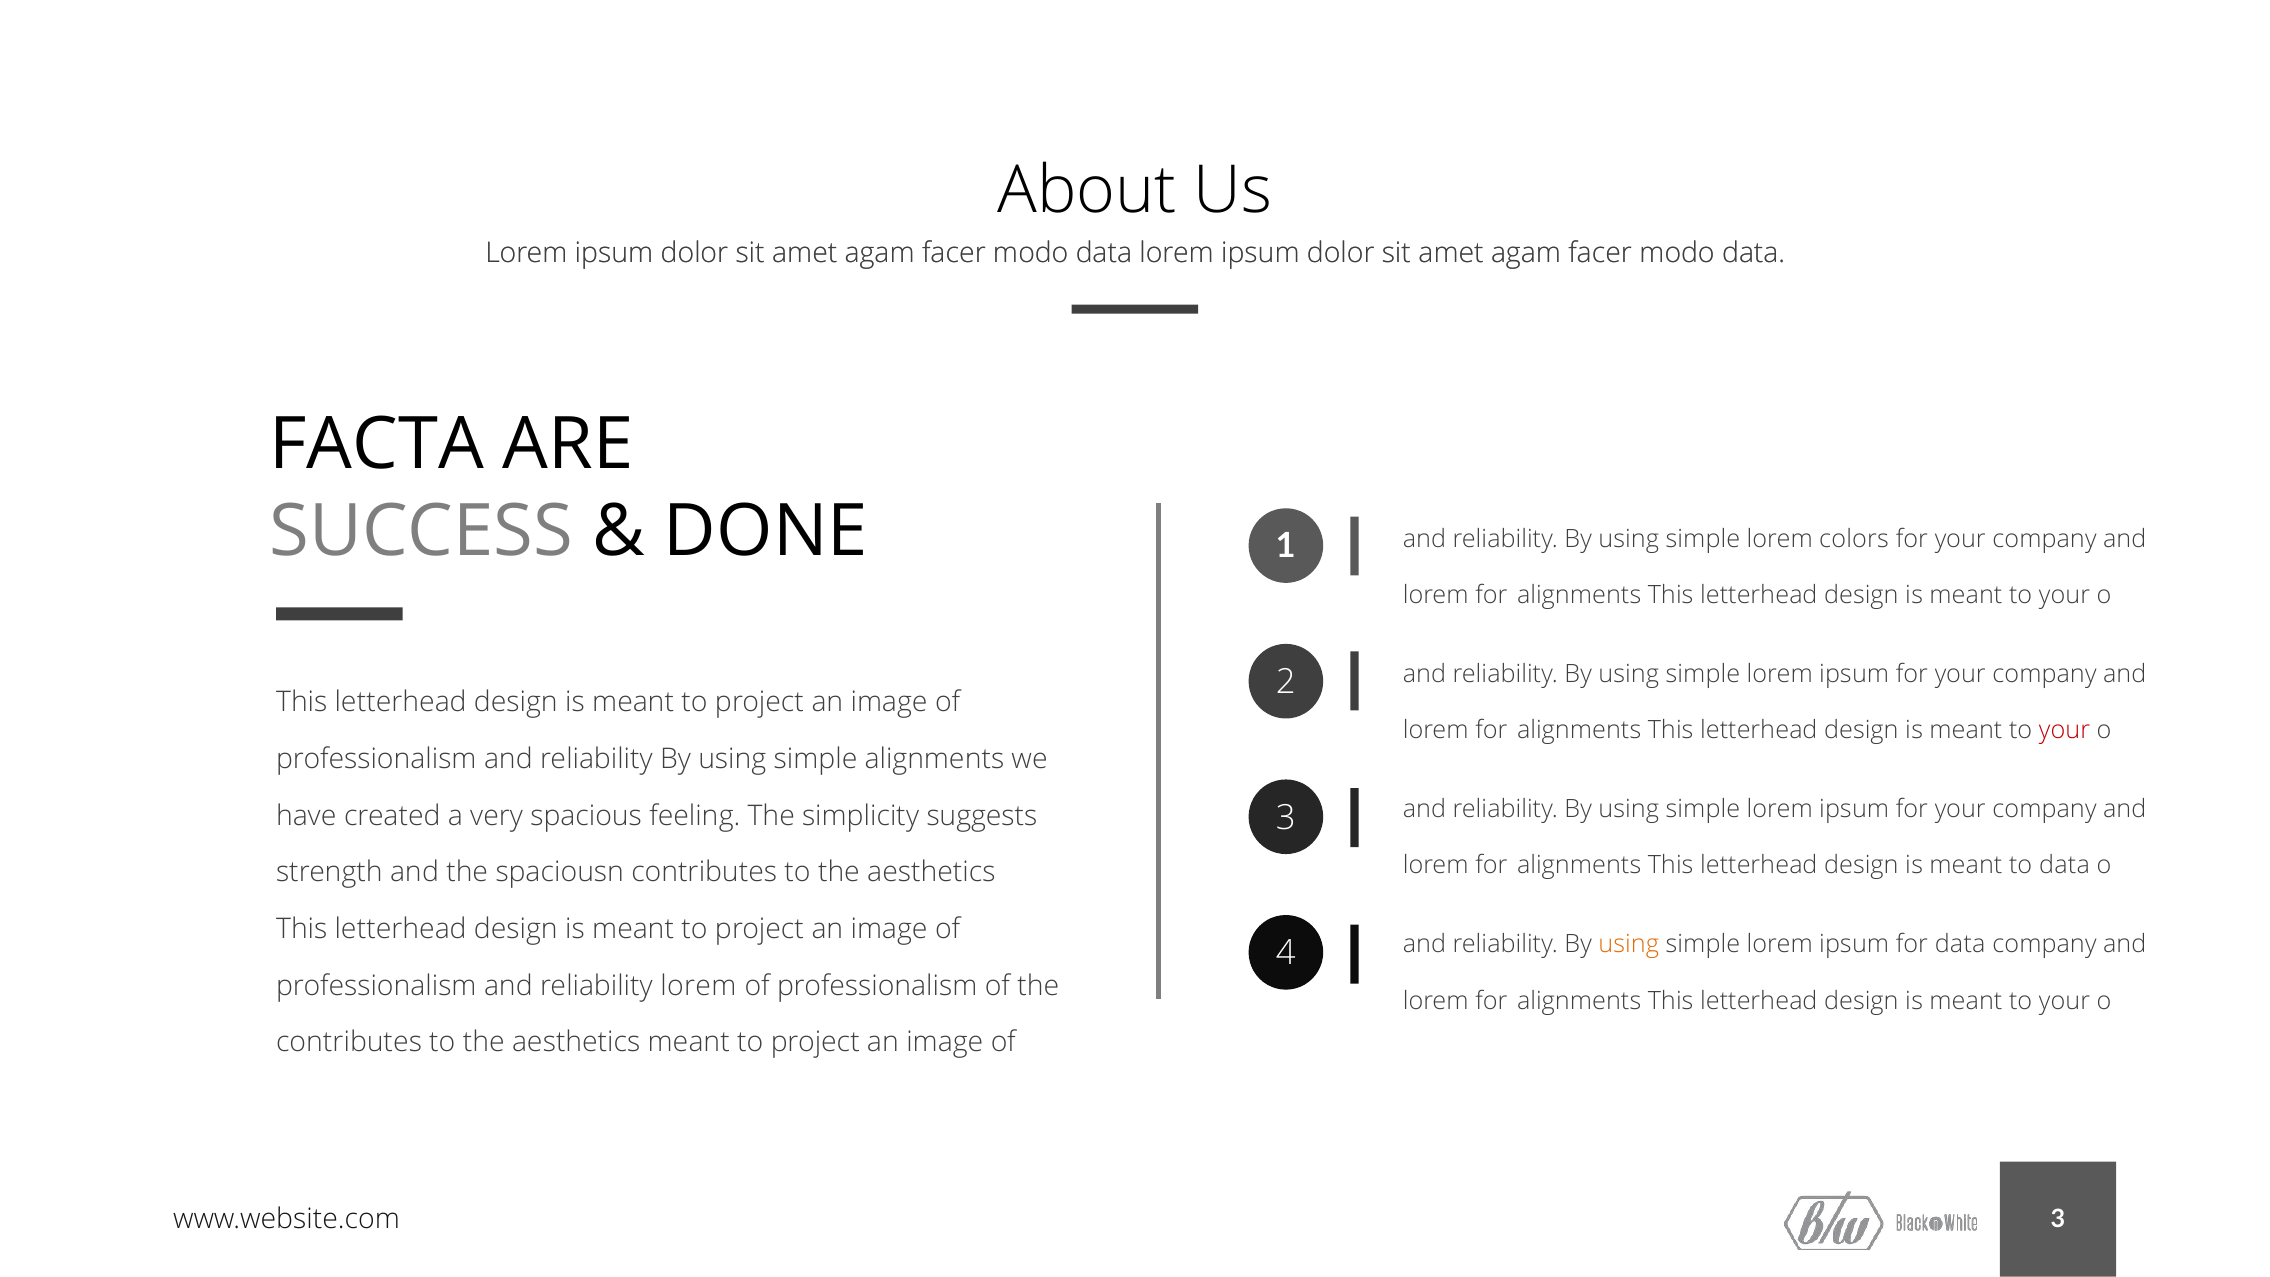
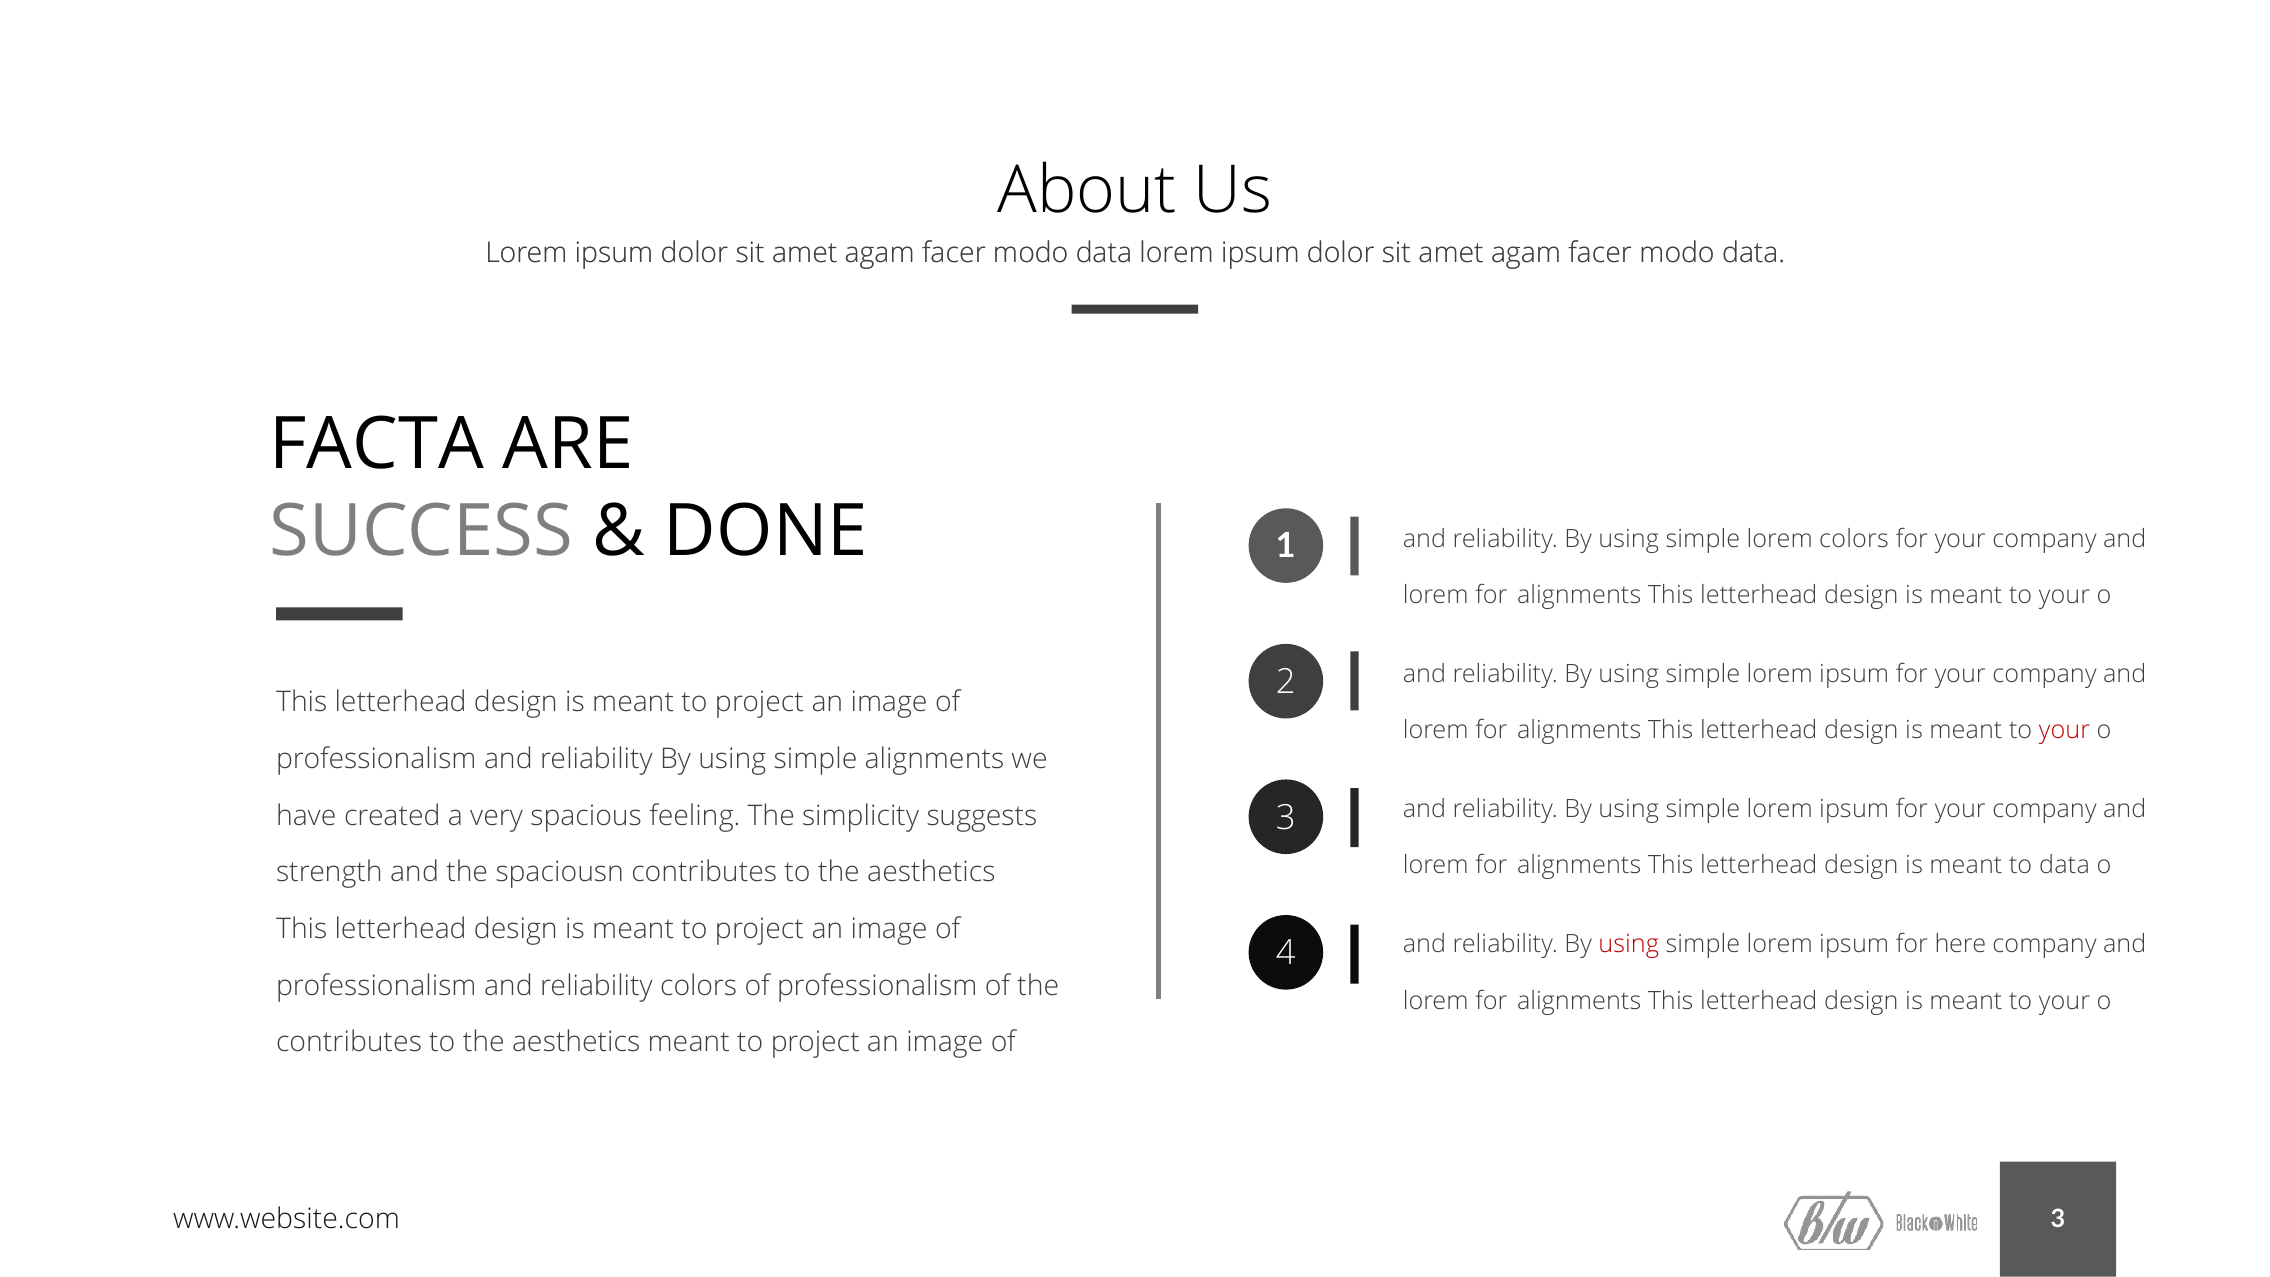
using colour: orange -> red (1629, 944)
for data: data -> here (1960, 944)
reliability lorem: lorem -> colors (699, 986)
